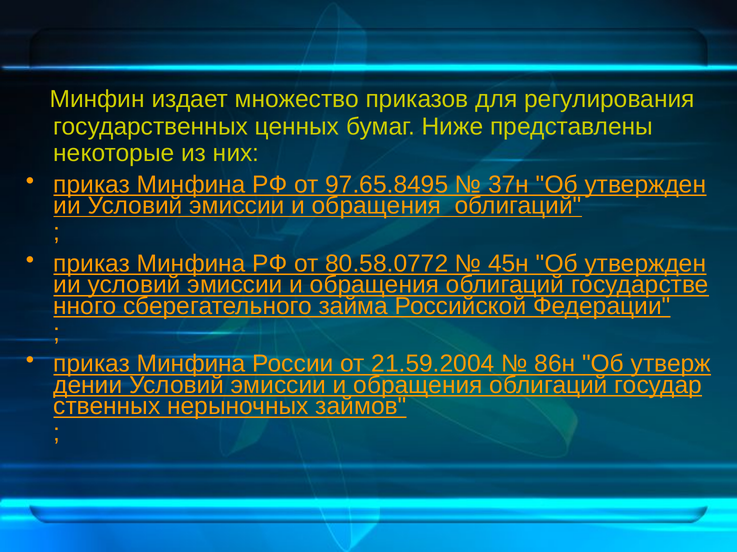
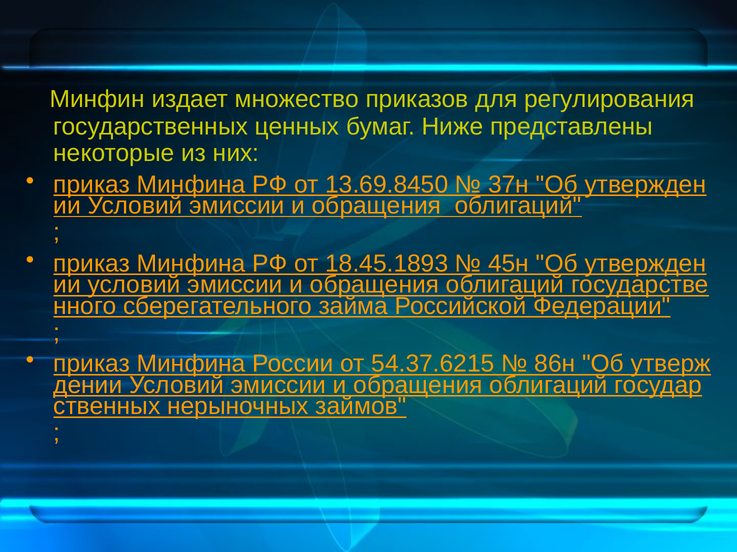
97.65.8495: 97.65.8495 -> 13.69.8450 (387, 185)
80.58.0772: 80.58.0772 -> 18.45.1893 (387, 264)
21.59.2004: 21.59.2004 -> 54.37.6215 (433, 364)
